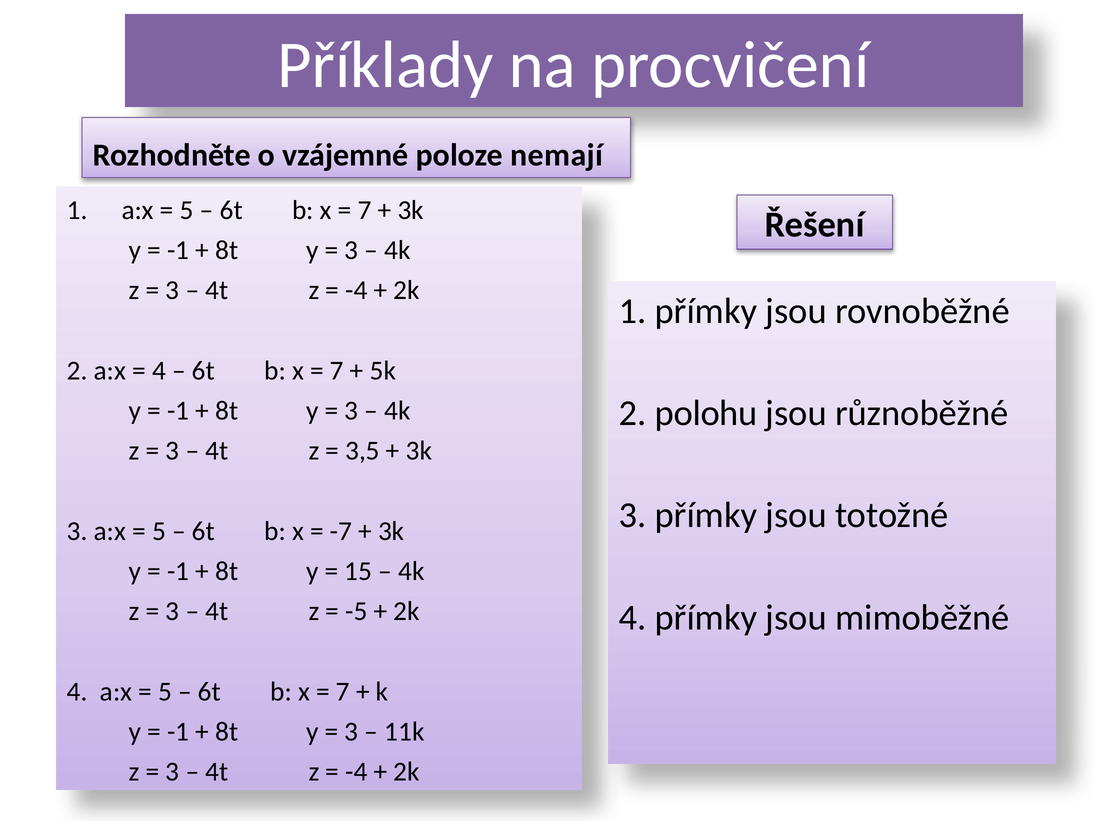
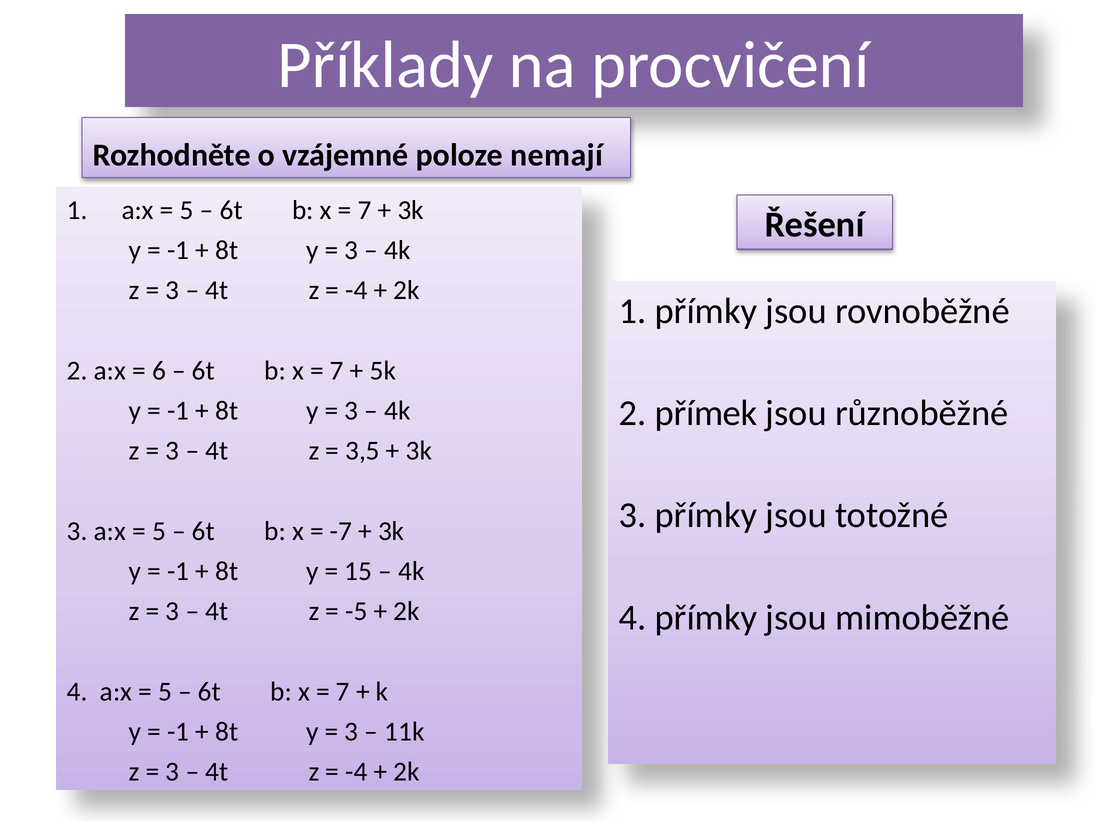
4: 4 -> 6 (159, 371)
polohu: polohu -> přímek (706, 413)
